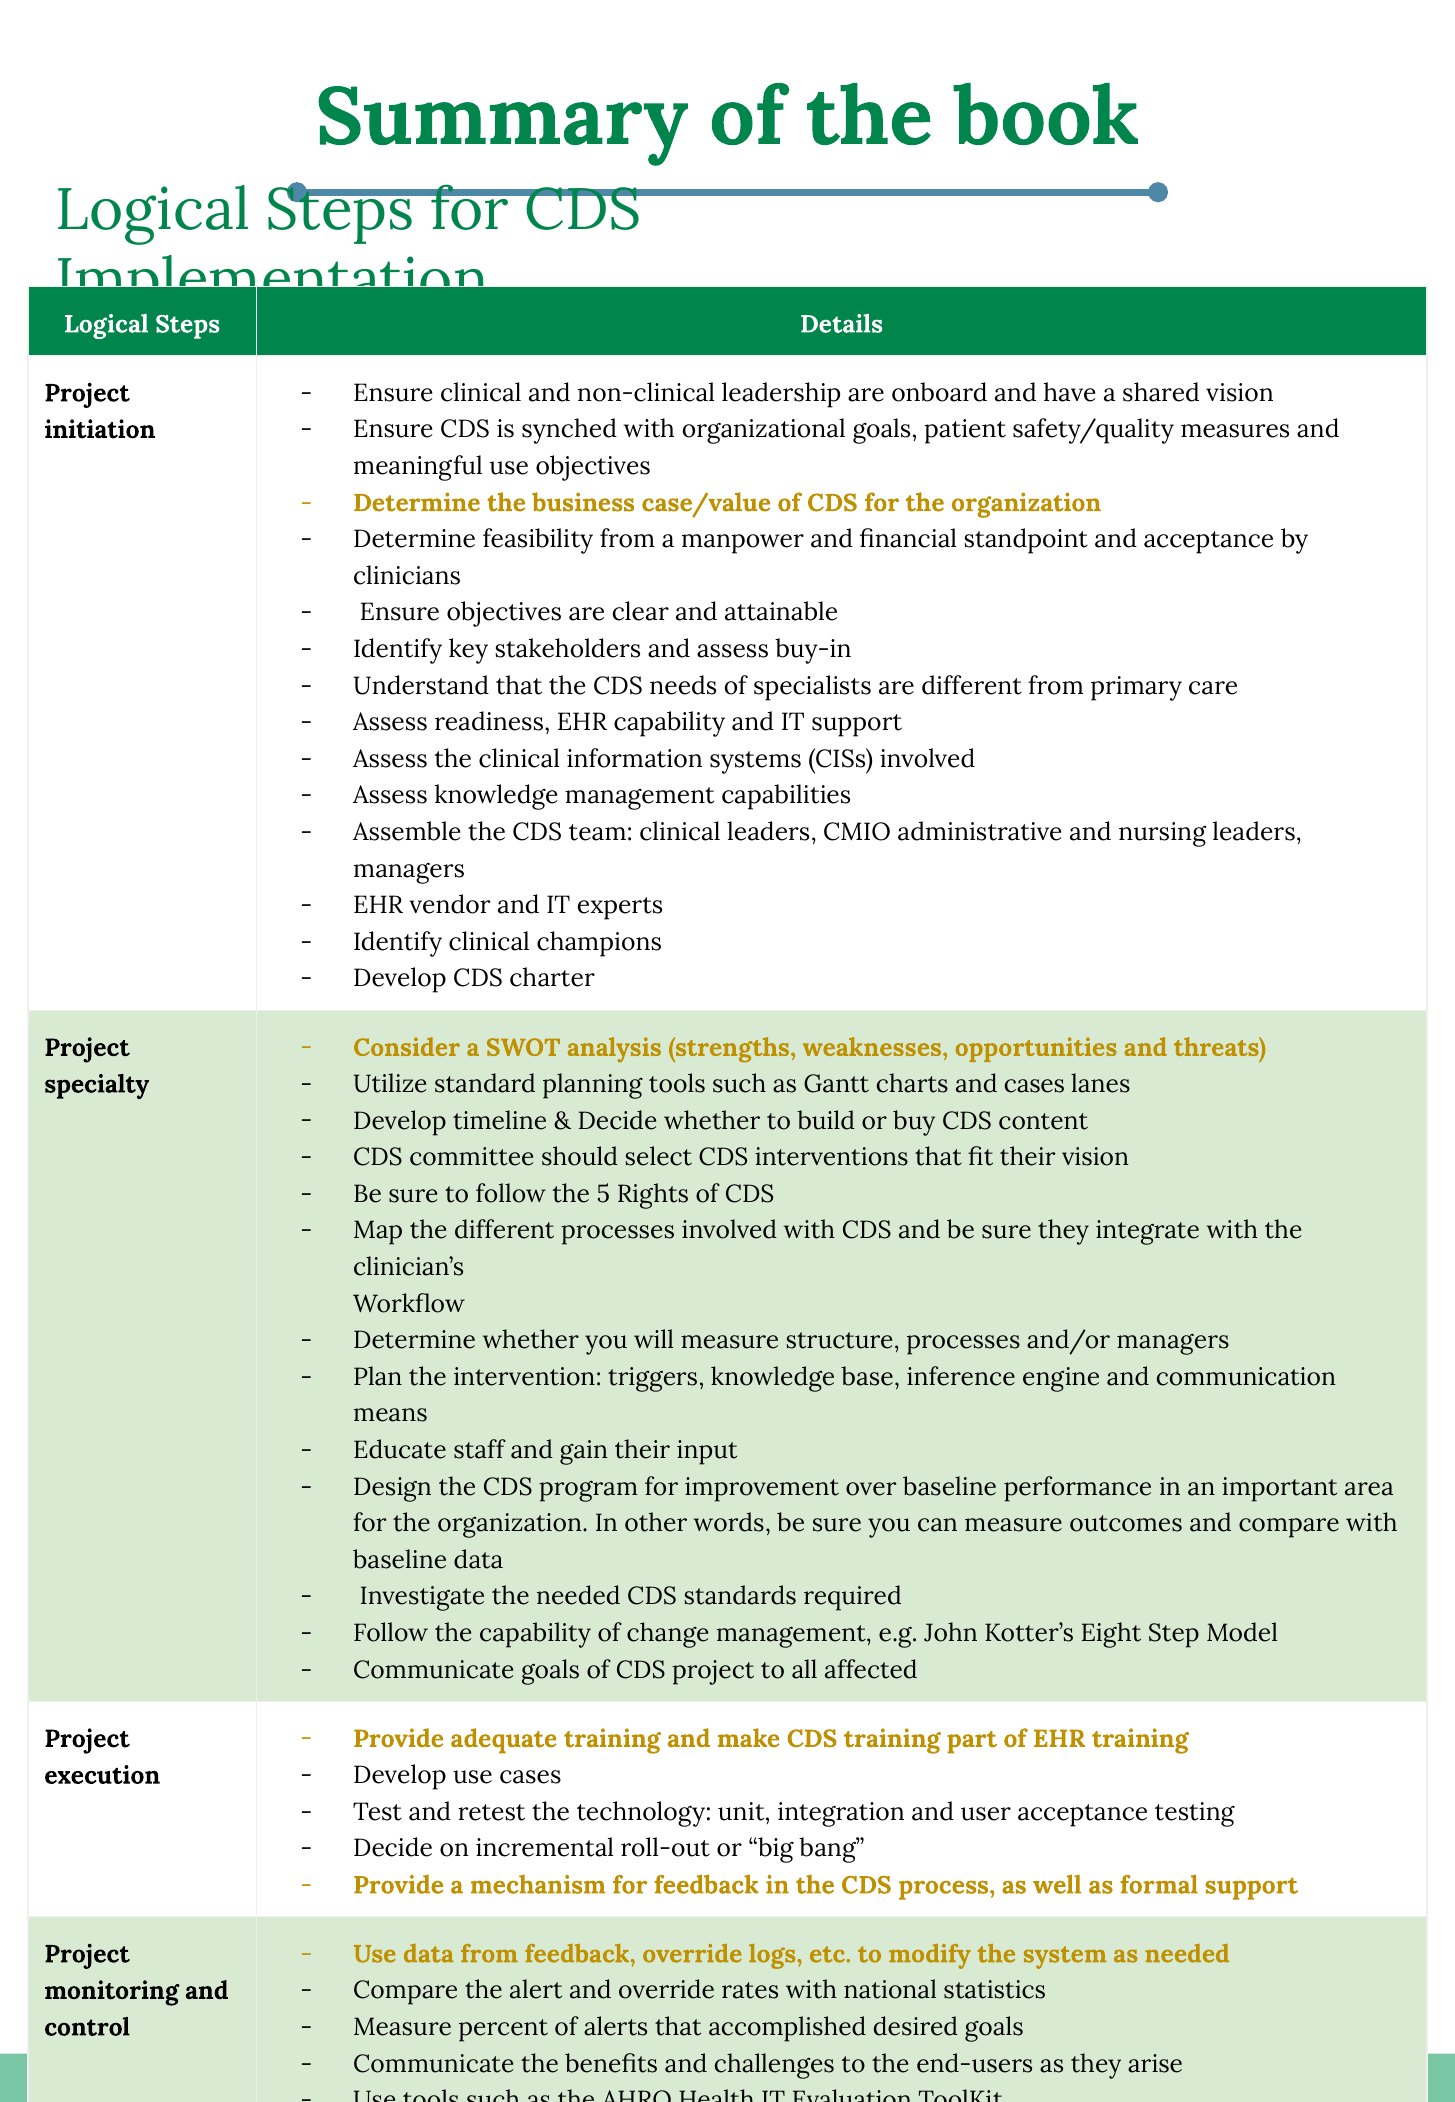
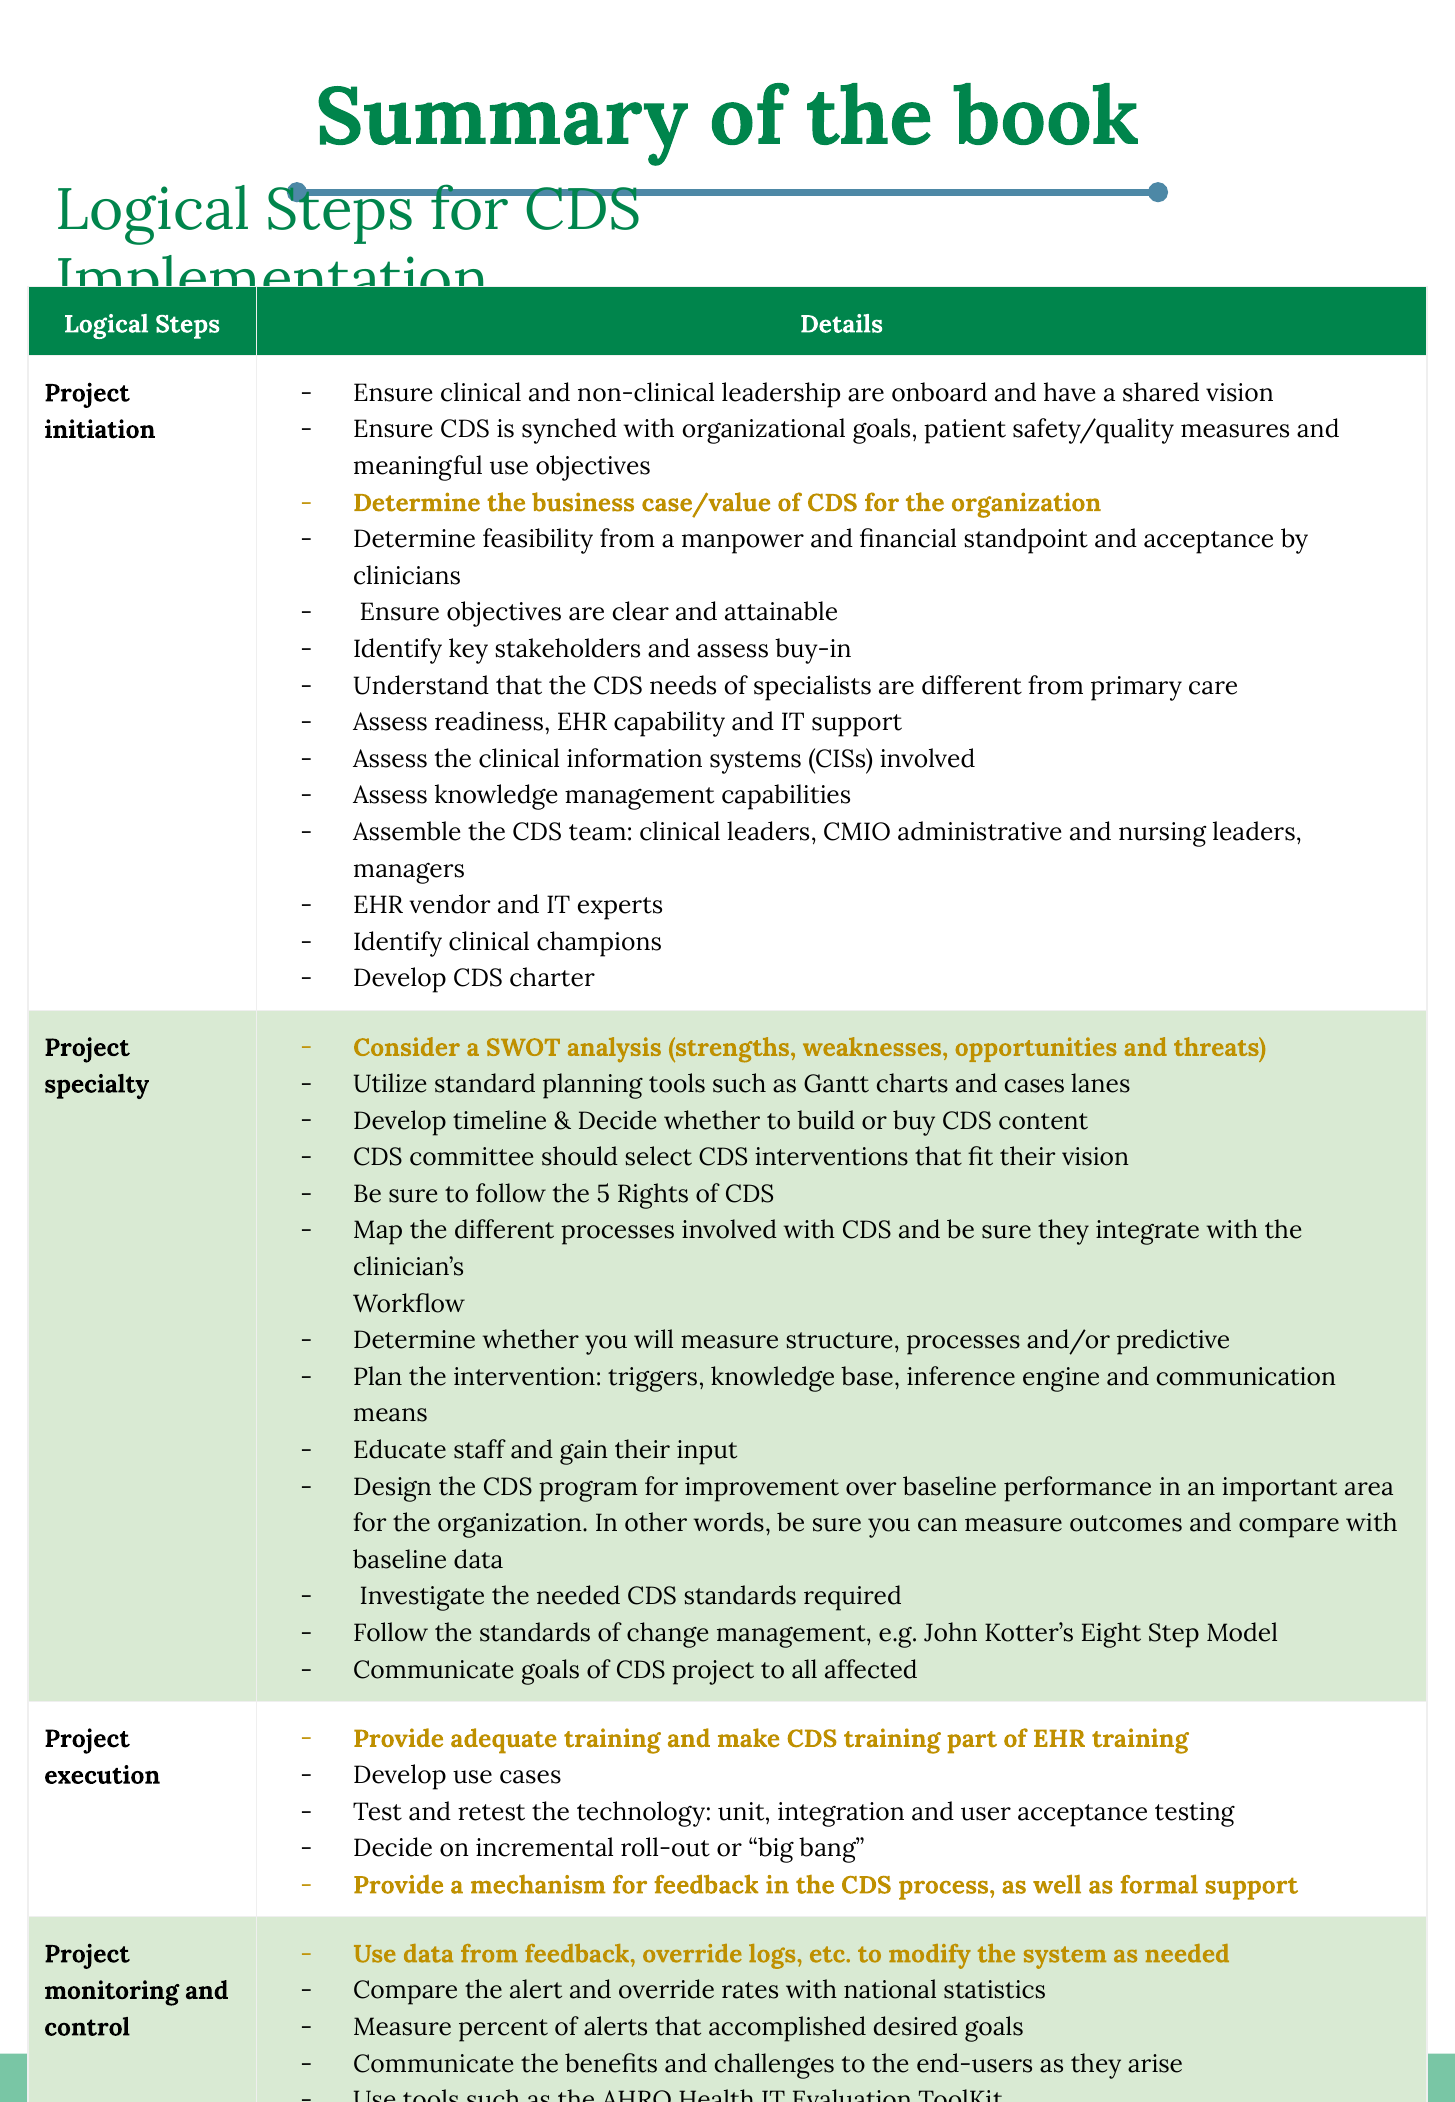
and/or managers: managers -> predictive (1173, 1340)
the capability: capability -> standards (535, 1633)
